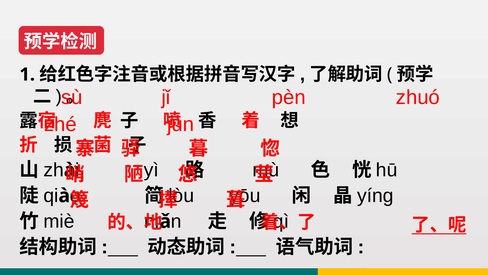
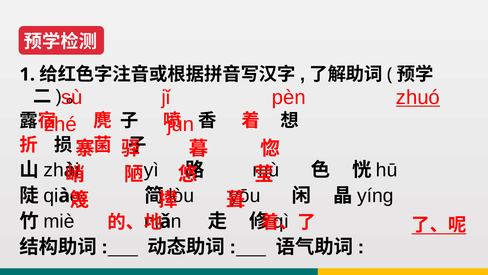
zhuó underline: none -> present (418, 97)
